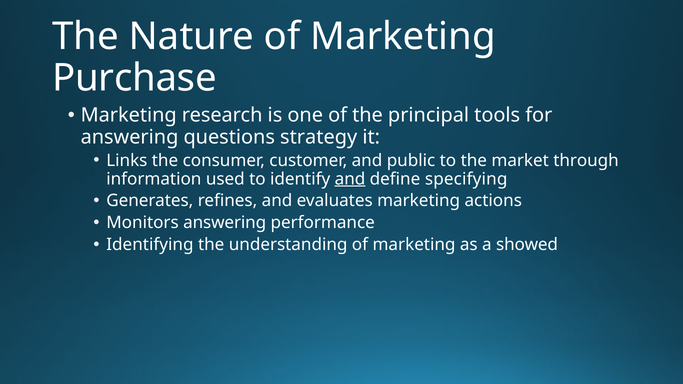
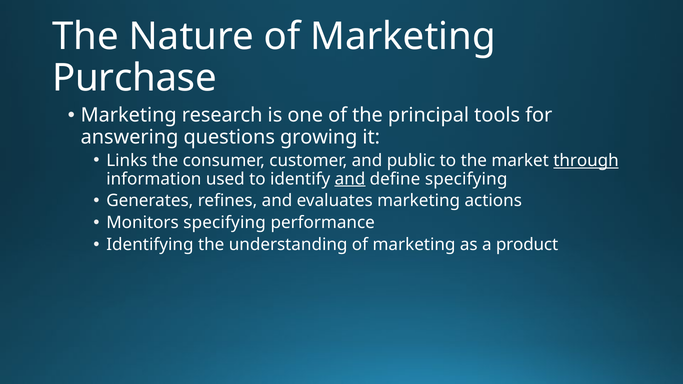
strategy: strategy -> growing (319, 137)
through underline: none -> present (586, 161)
Monitors answering: answering -> specifying (225, 223)
showed: showed -> product (527, 245)
